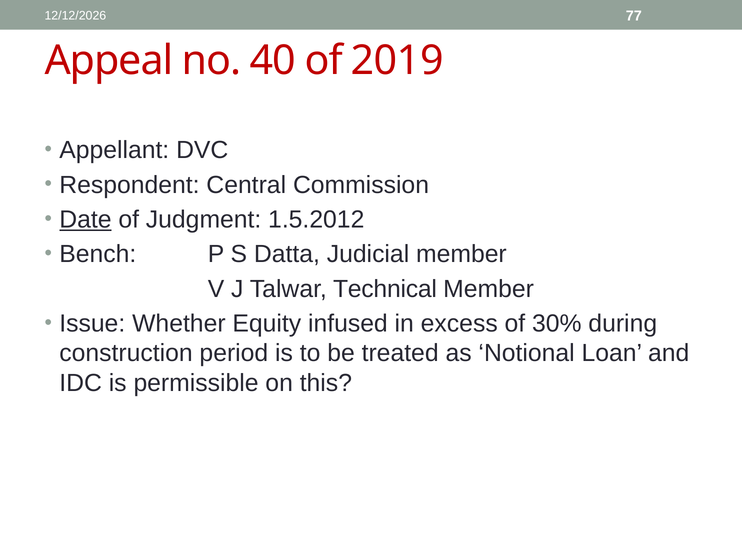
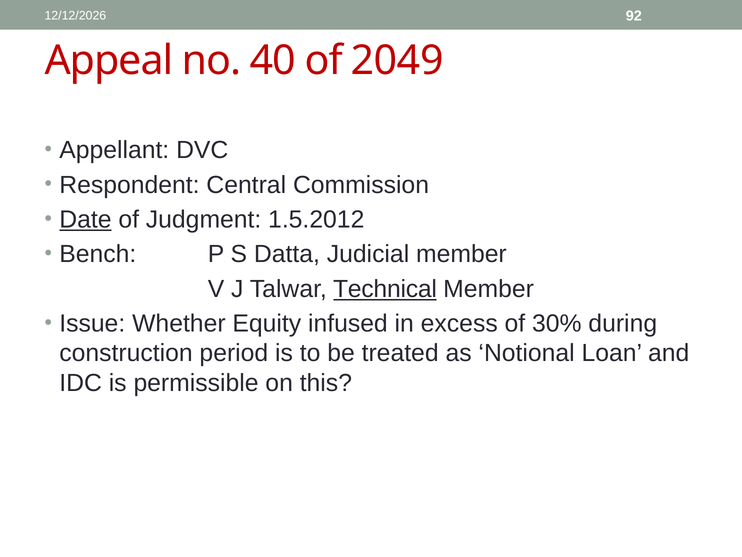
77: 77 -> 92 (634, 16)
2019: 2019 -> 2049 (397, 60)
Technical underline: none -> present (385, 289)
